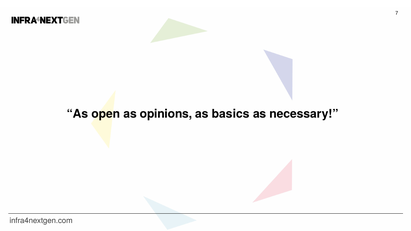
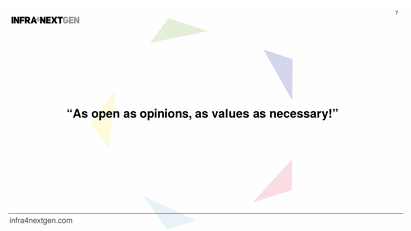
basics: basics -> values (231, 114)
